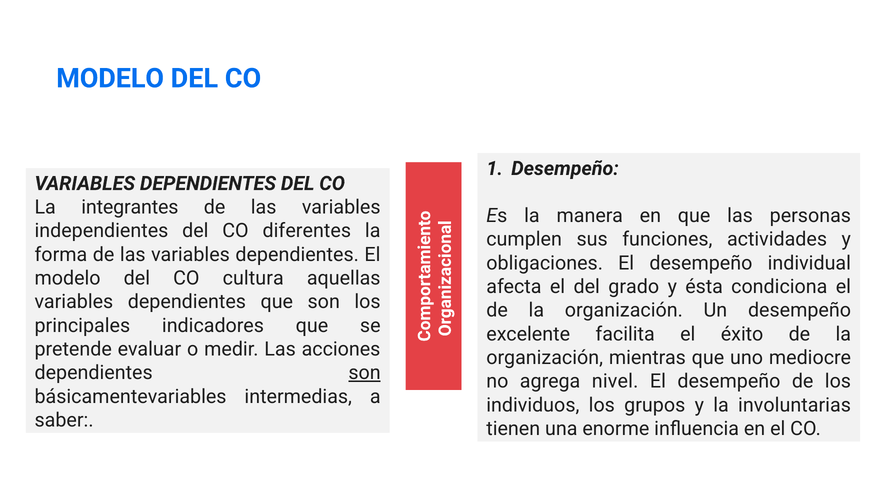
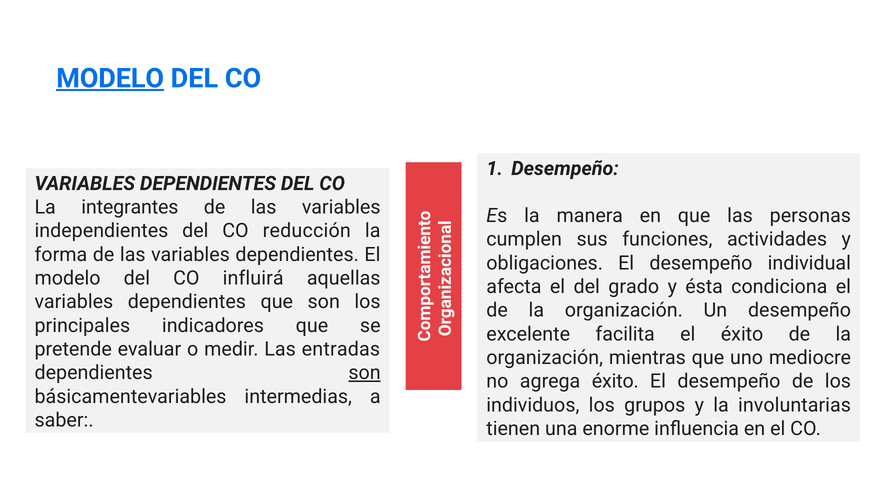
MODELO underline: none -> present (110, 78)
diferentes: diferentes -> reducción (307, 231)
cultura: cultura -> influirá (253, 278)
acciones: acciones -> entradas (341, 349)
agrega nivel: nivel -> éxito (615, 381)
